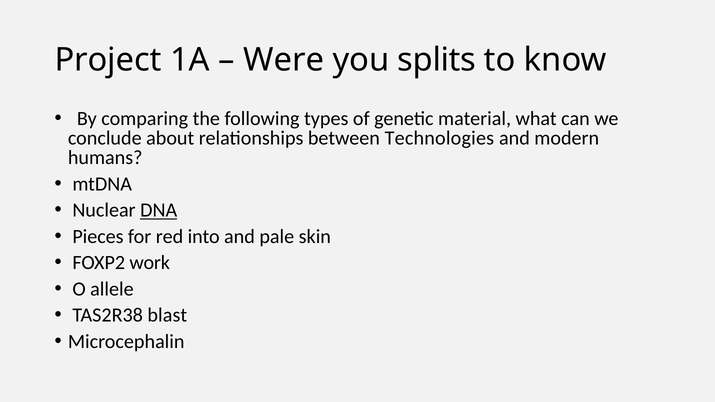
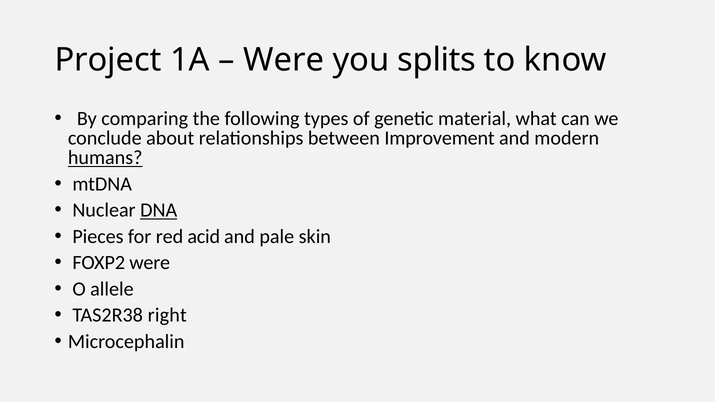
Technologies: Technologies -> Improvement (440, 138)
humans underline: none -> present (105, 158)
into: into -> acid (204, 237)
FOXP2 work: work -> were (150, 263)
blast: blast -> right (167, 315)
